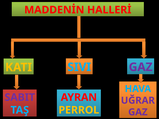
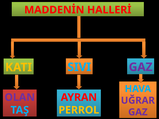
SABIT: SABIT -> OLAN (20, 98)
